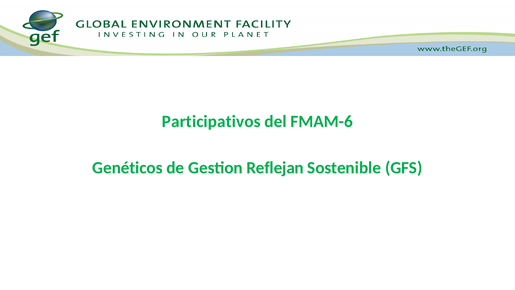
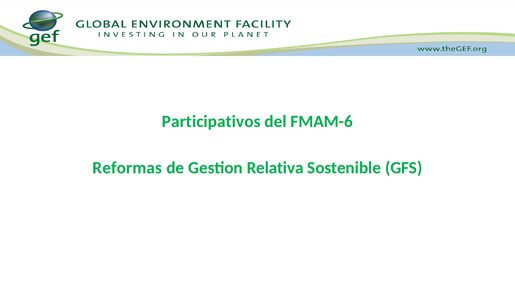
Genéticos: Genéticos -> Reformas (127, 168)
Reflejan: Reflejan -> Relativa (275, 168)
